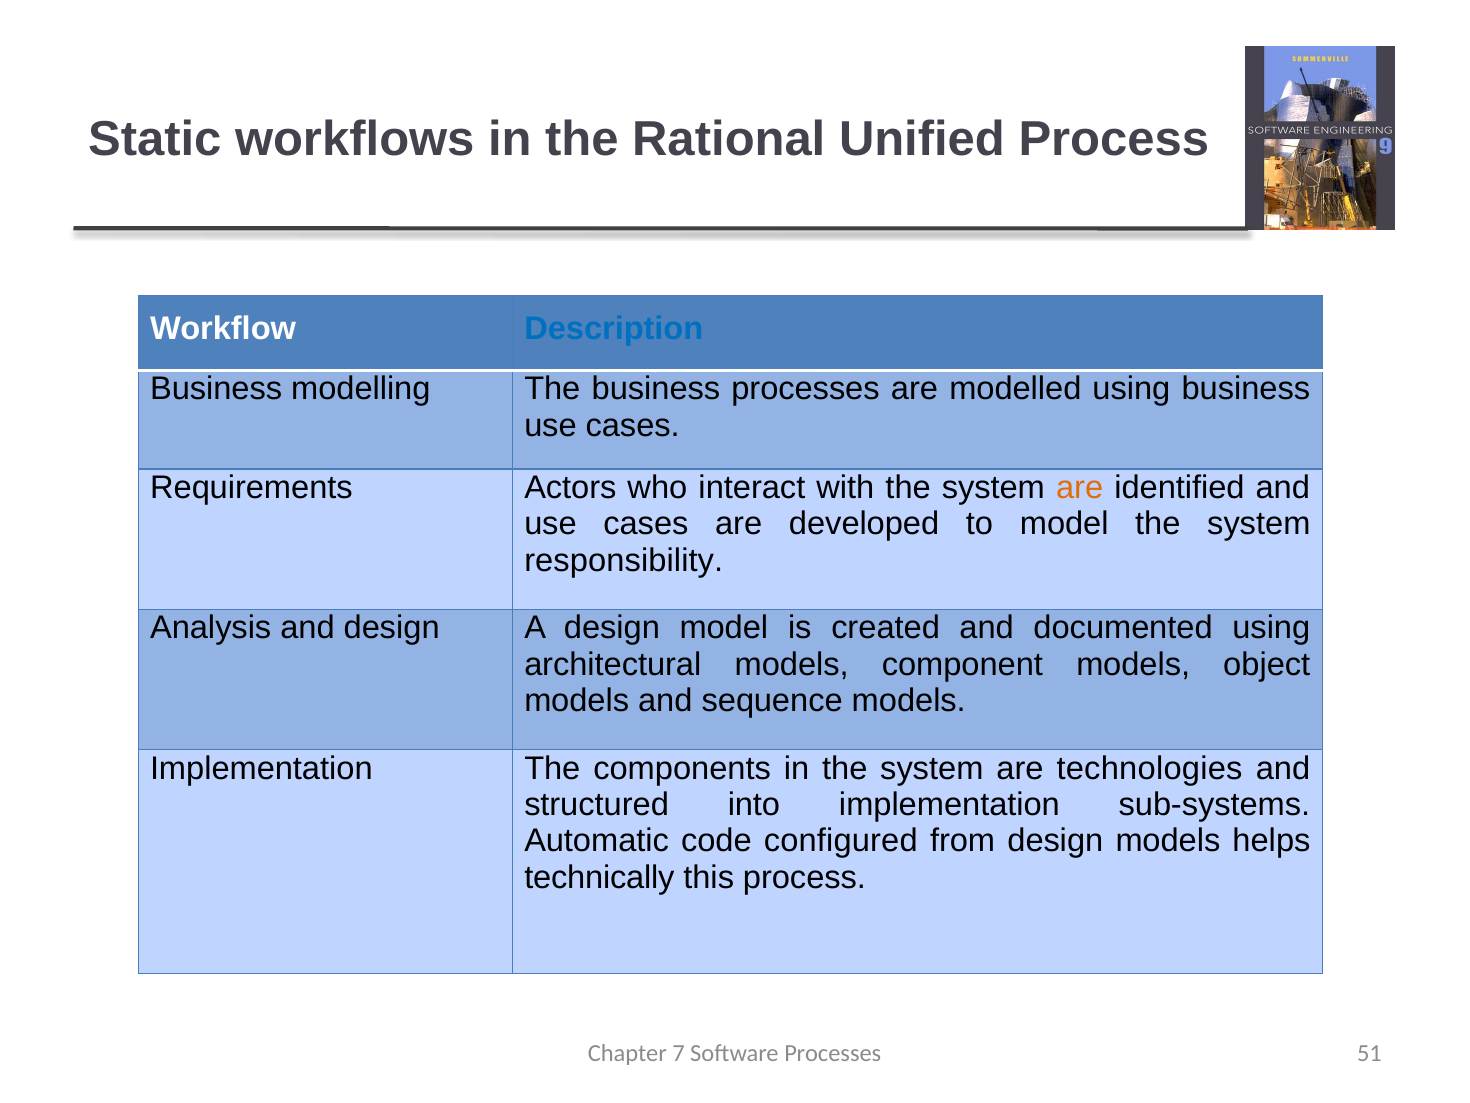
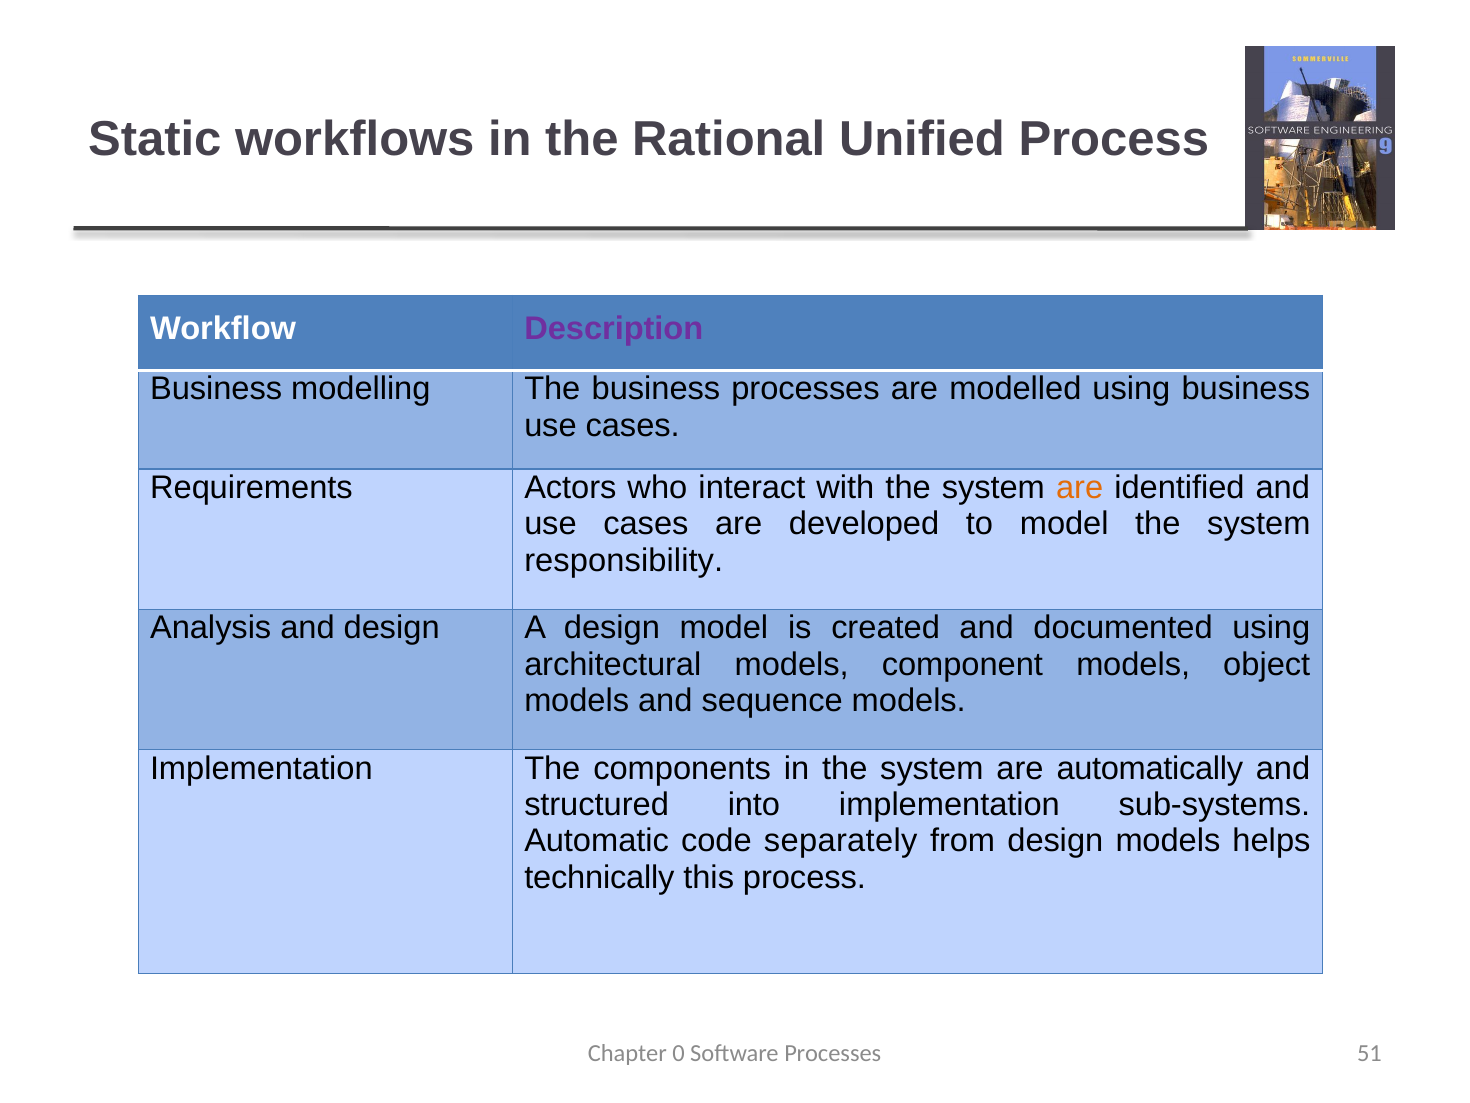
Description colour: blue -> purple (614, 329)
technologies: technologies -> automatically (1150, 768)
configured: configured -> separately (841, 841)
7: 7 -> 0 (679, 1053)
